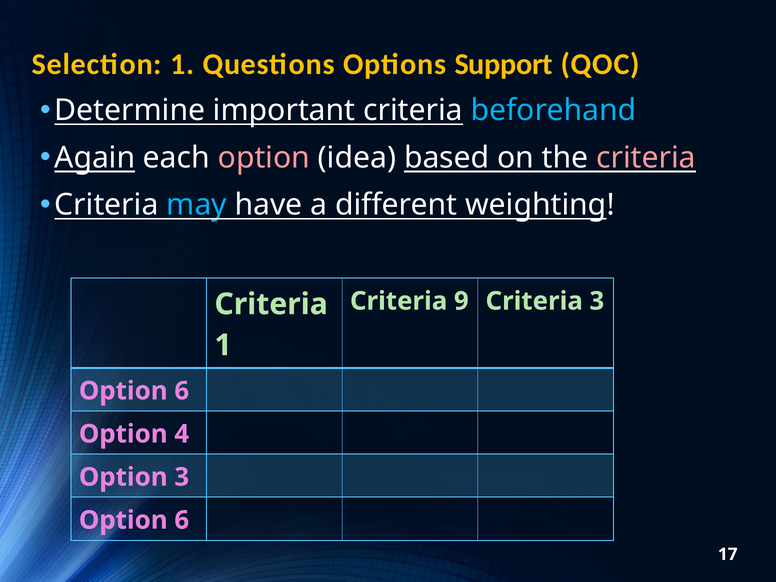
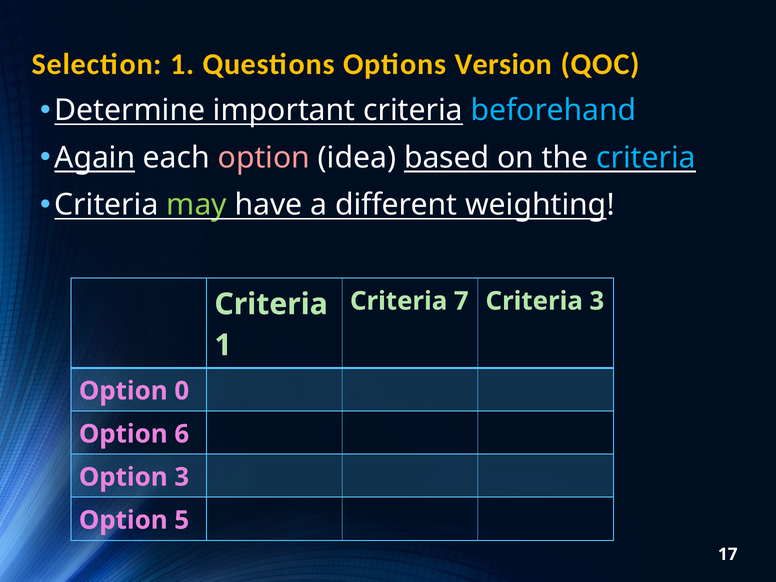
Support: Support -> Version (503, 64)
criteria colour: pink -> light blue (646, 158)
may colour: light blue -> light green (197, 205)
9: 9 -> 7 (461, 301)
6: 6 -> 0 (182, 391)
4: 4 -> 6 (182, 434)
6: 6 -> 5 (182, 520)
